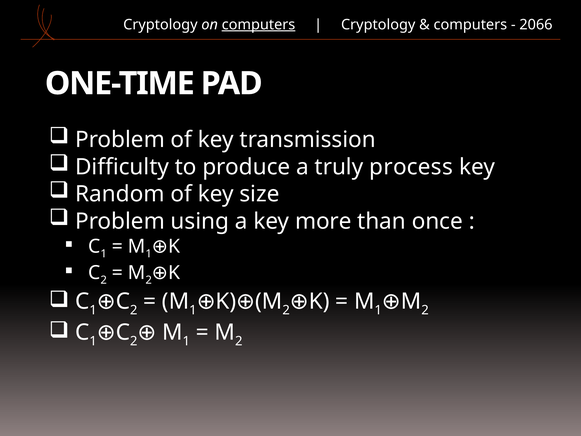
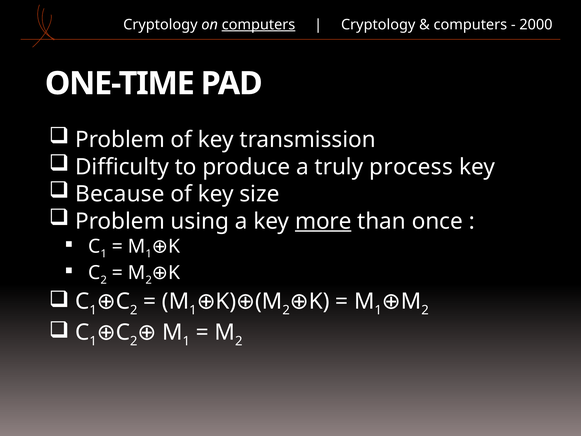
2066: 2066 -> 2000 (536, 25)
Random: Random -> Because (120, 194)
more underline: none -> present (323, 221)
